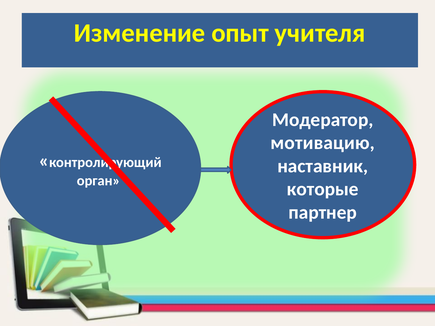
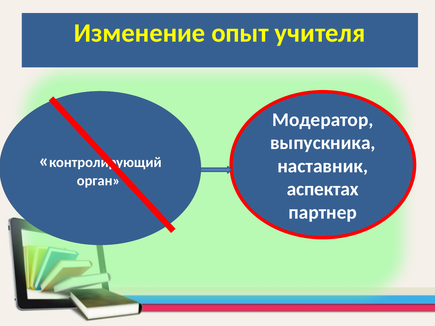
мотивацию: мотивацию -> выпускника (323, 143)
которые: которые -> аспектах (323, 189)
